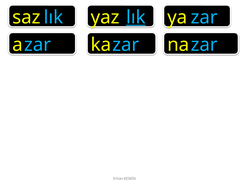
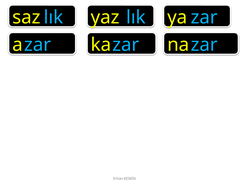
lık underline: present -> none (136, 17)
